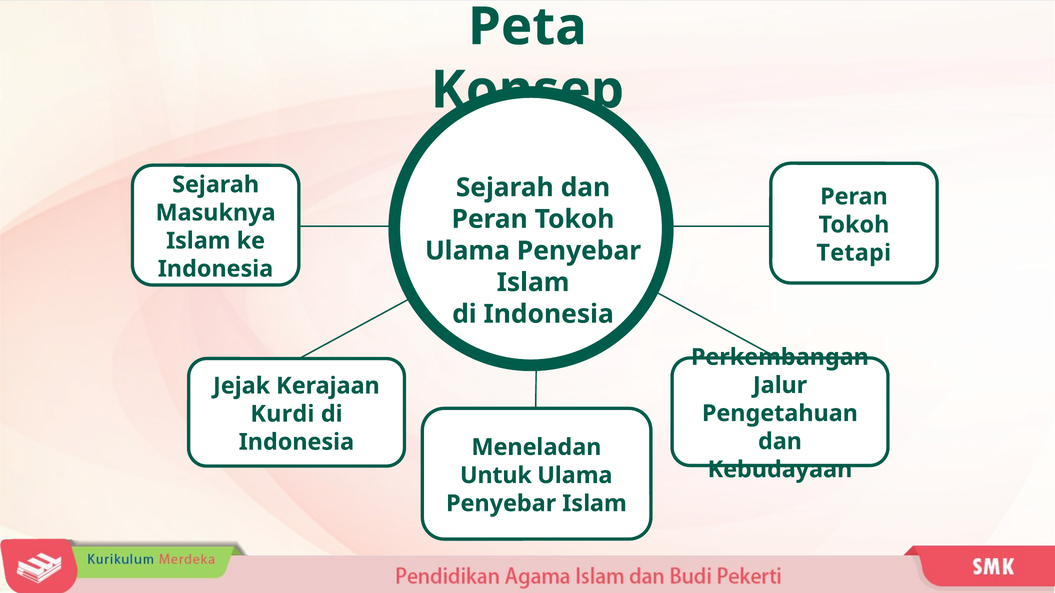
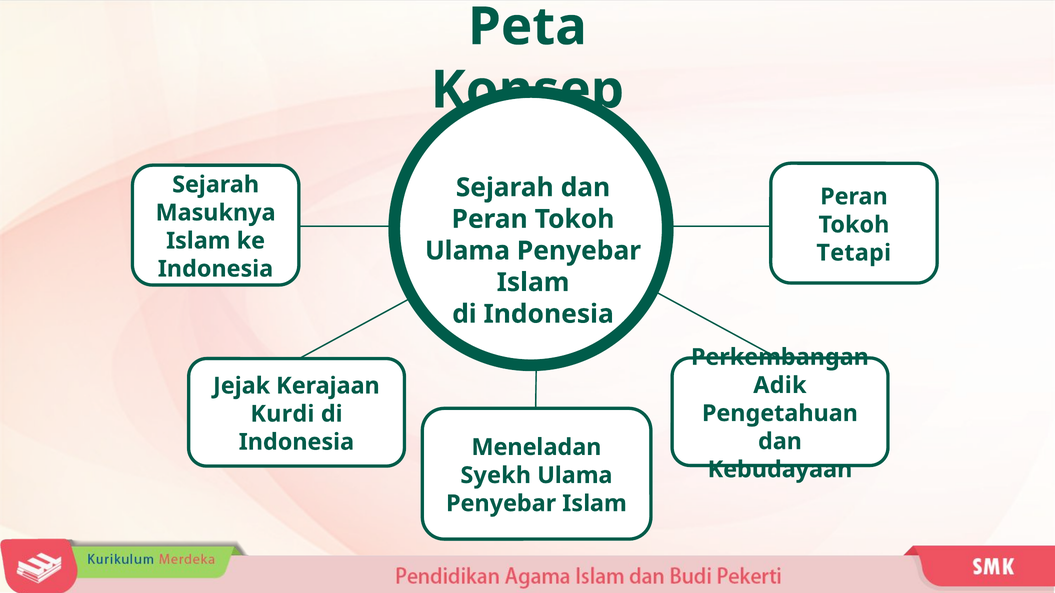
Jalur: Jalur -> Adik (780, 386)
Untuk: Untuk -> Syekh (496, 476)
